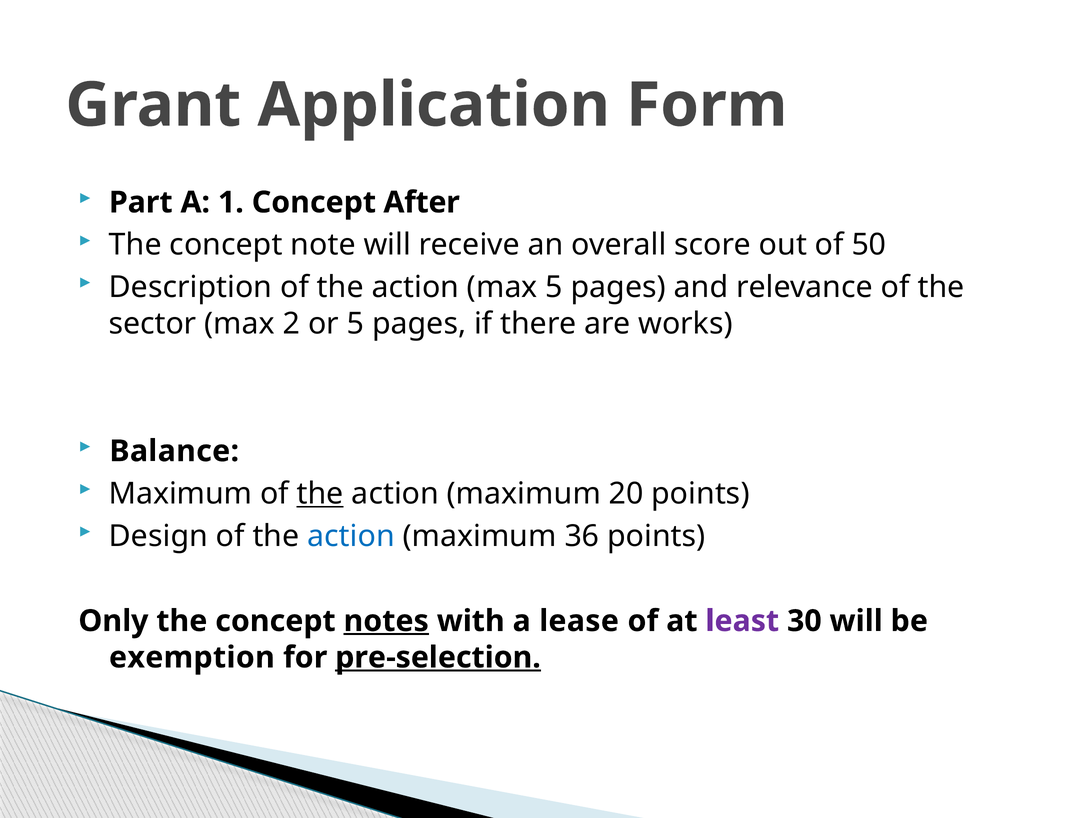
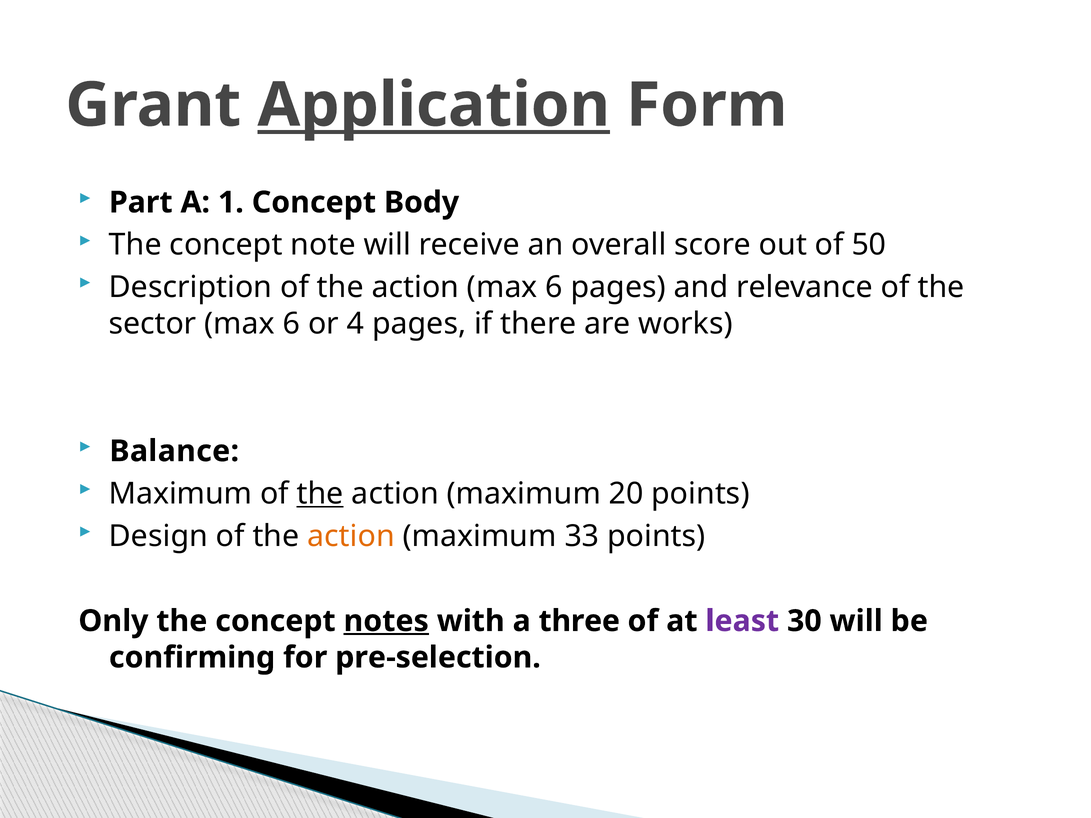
Application underline: none -> present (434, 105)
After: After -> Body (422, 202)
action max 5: 5 -> 6 (554, 287)
2: 2 -> 6 (291, 324)
or 5: 5 -> 4 (355, 324)
action colour: blue -> orange (351, 536)
36: 36 -> 33 (582, 536)
lease: lease -> three (579, 621)
exemption: exemption -> confirming (192, 658)
pre-selection underline: present -> none (438, 658)
